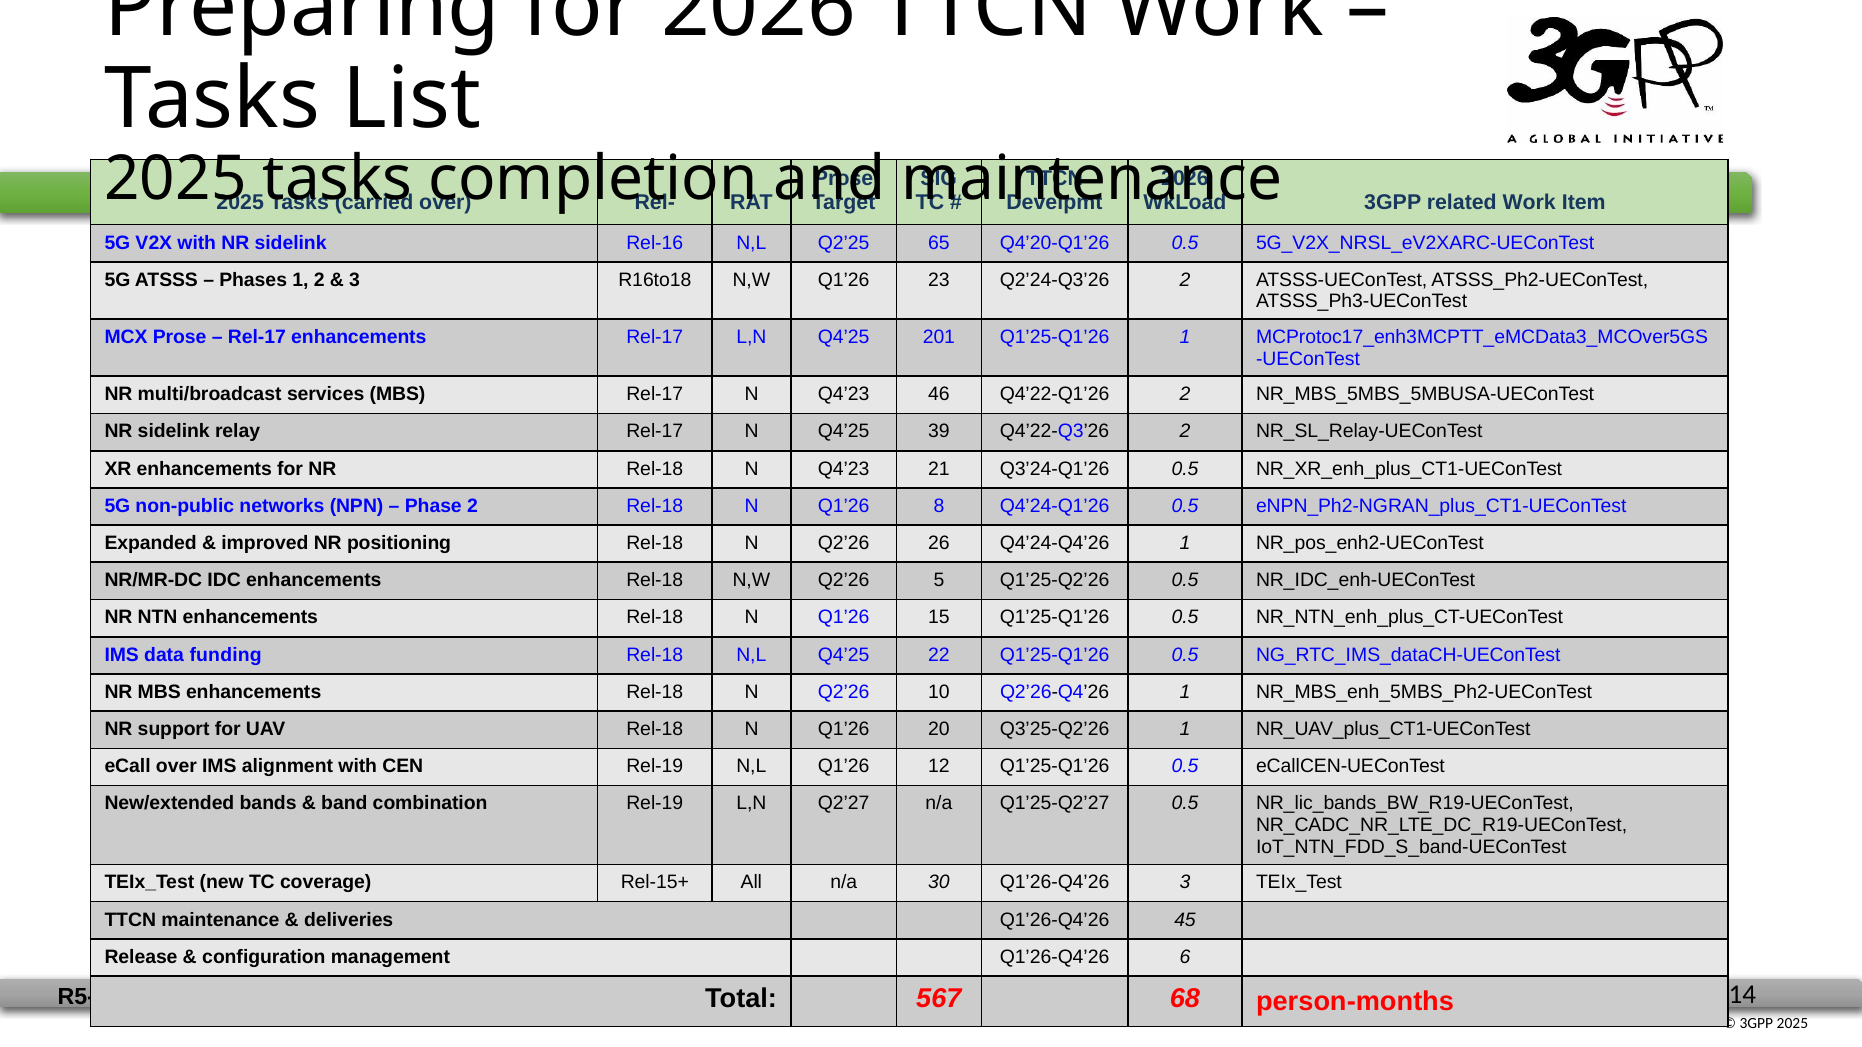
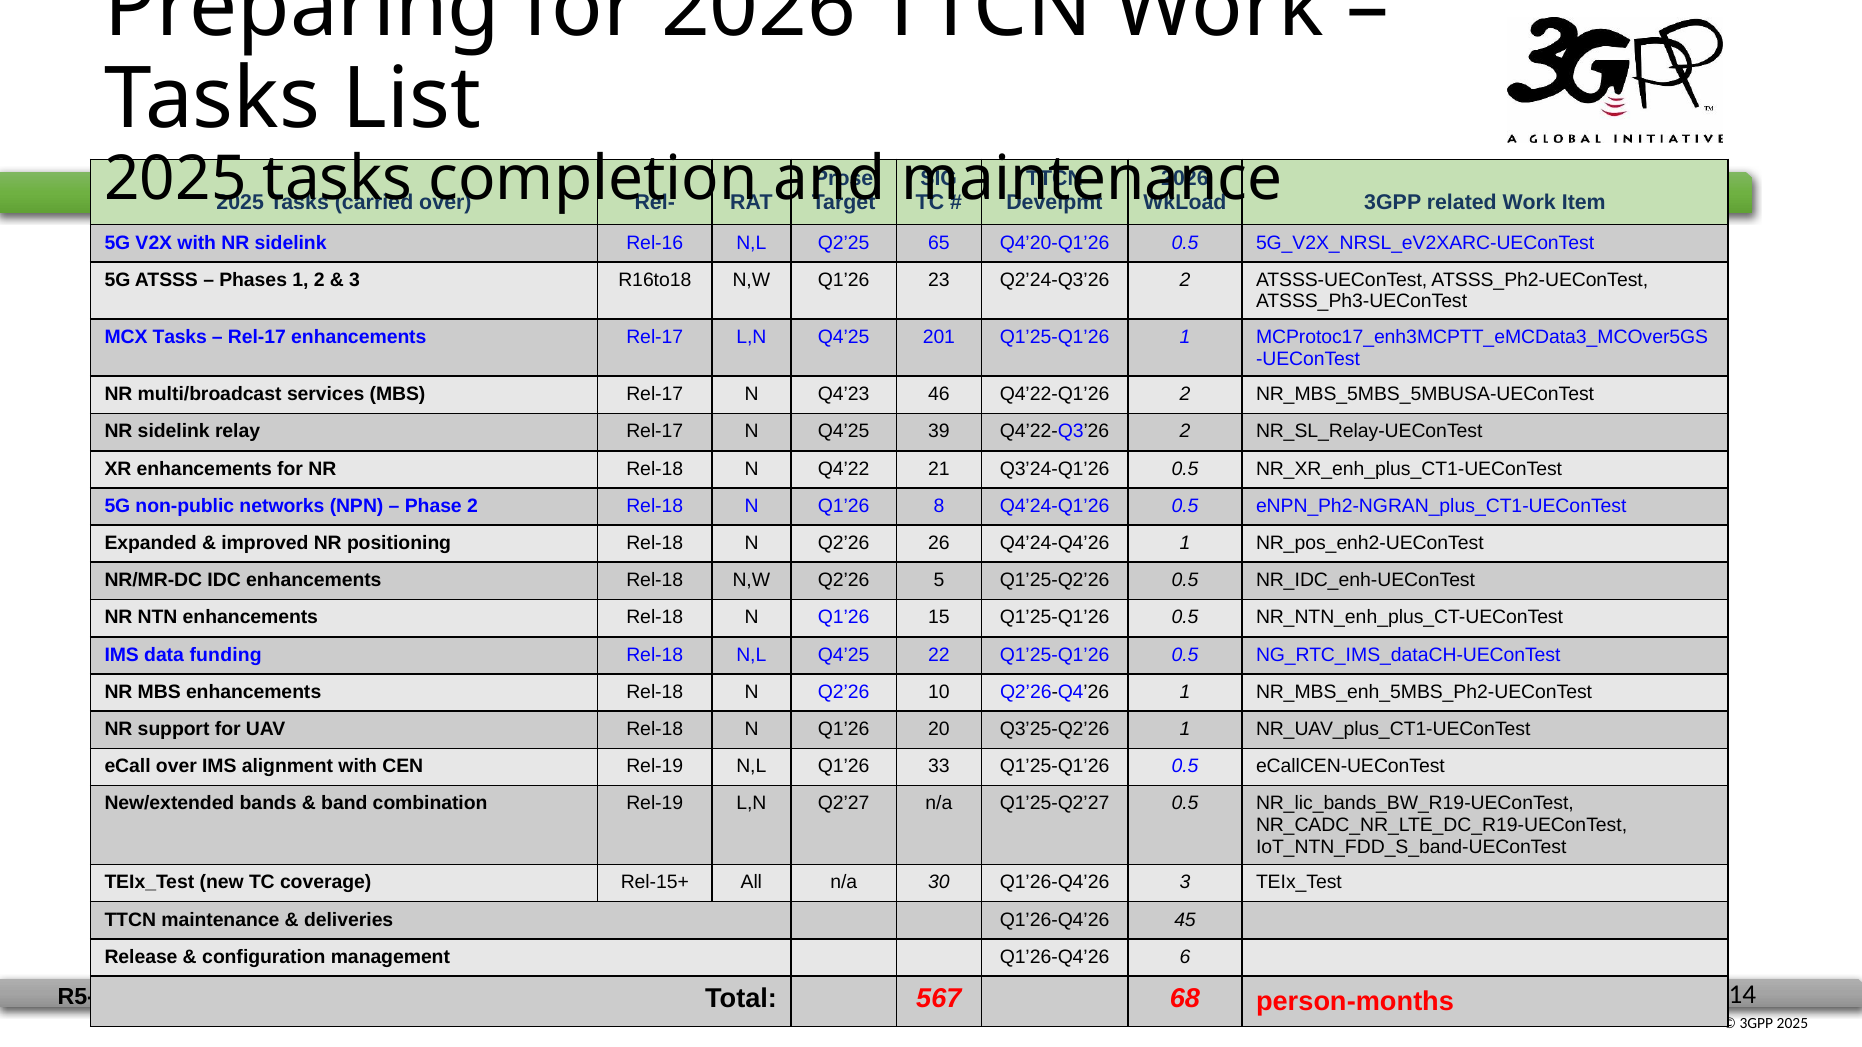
MCX Prose: Prose -> Tasks (180, 337)
Rel-18 N Q4’23: Q4’23 -> Q4’22 (844, 469)
12: 12 -> 33 (939, 767)
